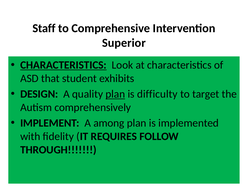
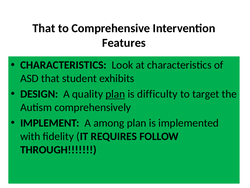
Staff: Staff -> That (44, 28)
Superior: Superior -> Features (124, 43)
CHARACTERISTICS underline: present -> none (63, 65)
